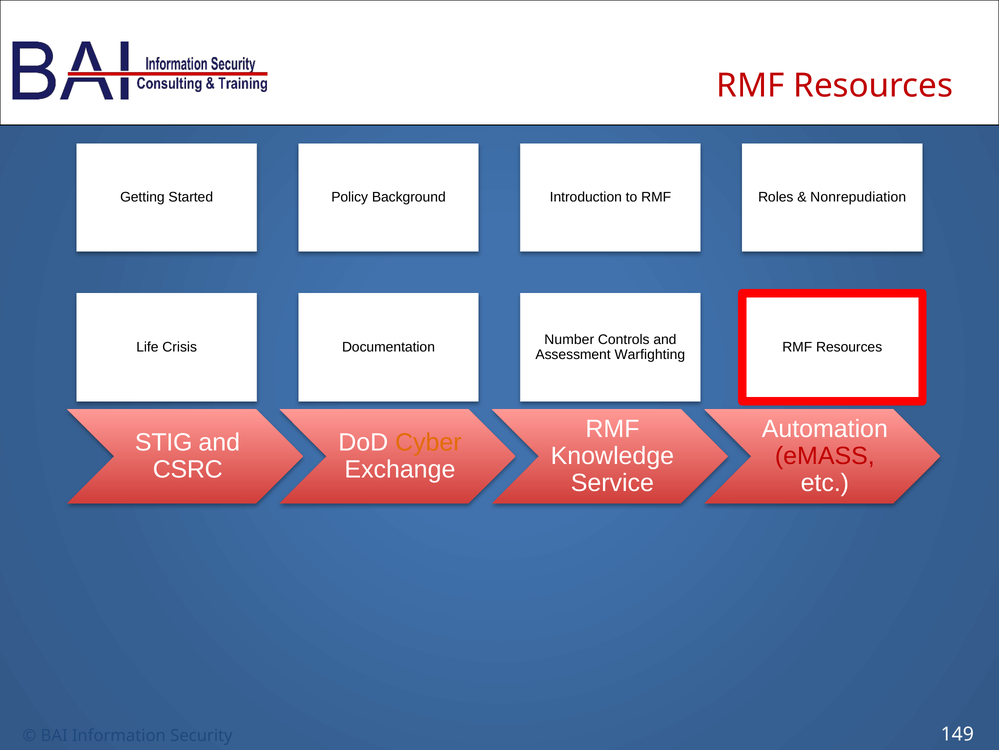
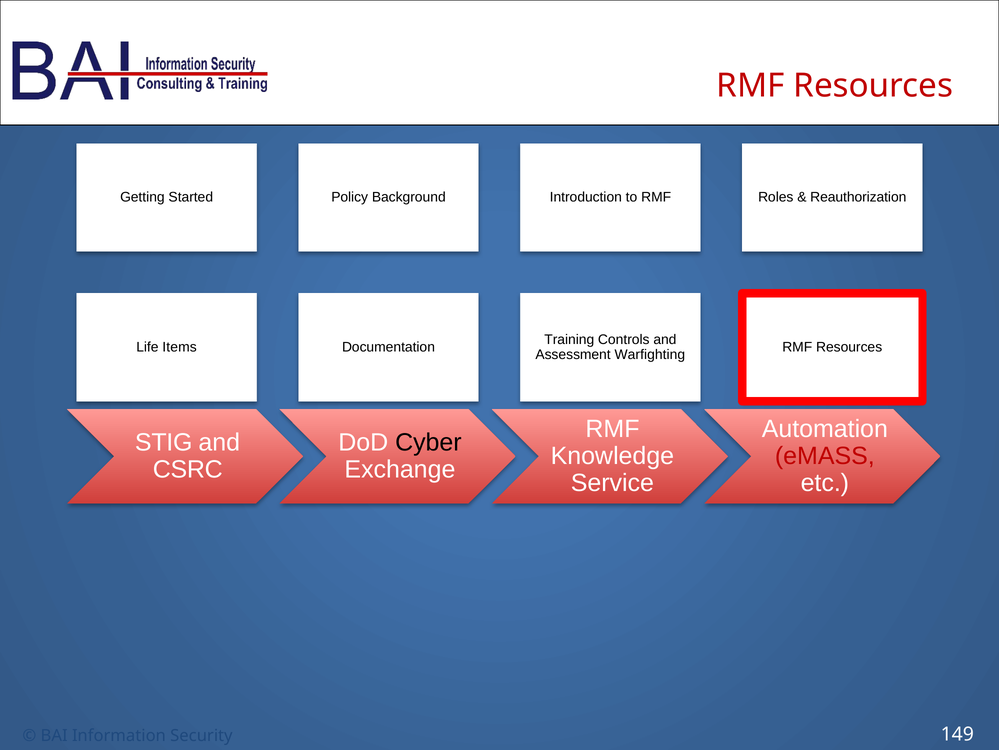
Nonrepudiation: Nonrepudiation -> Reauthorization (858, 197)
Number: Number -> Training (569, 339)
Crisis: Crisis -> Items (180, 347)
Cyber colour: orange -> black (428, 442)
